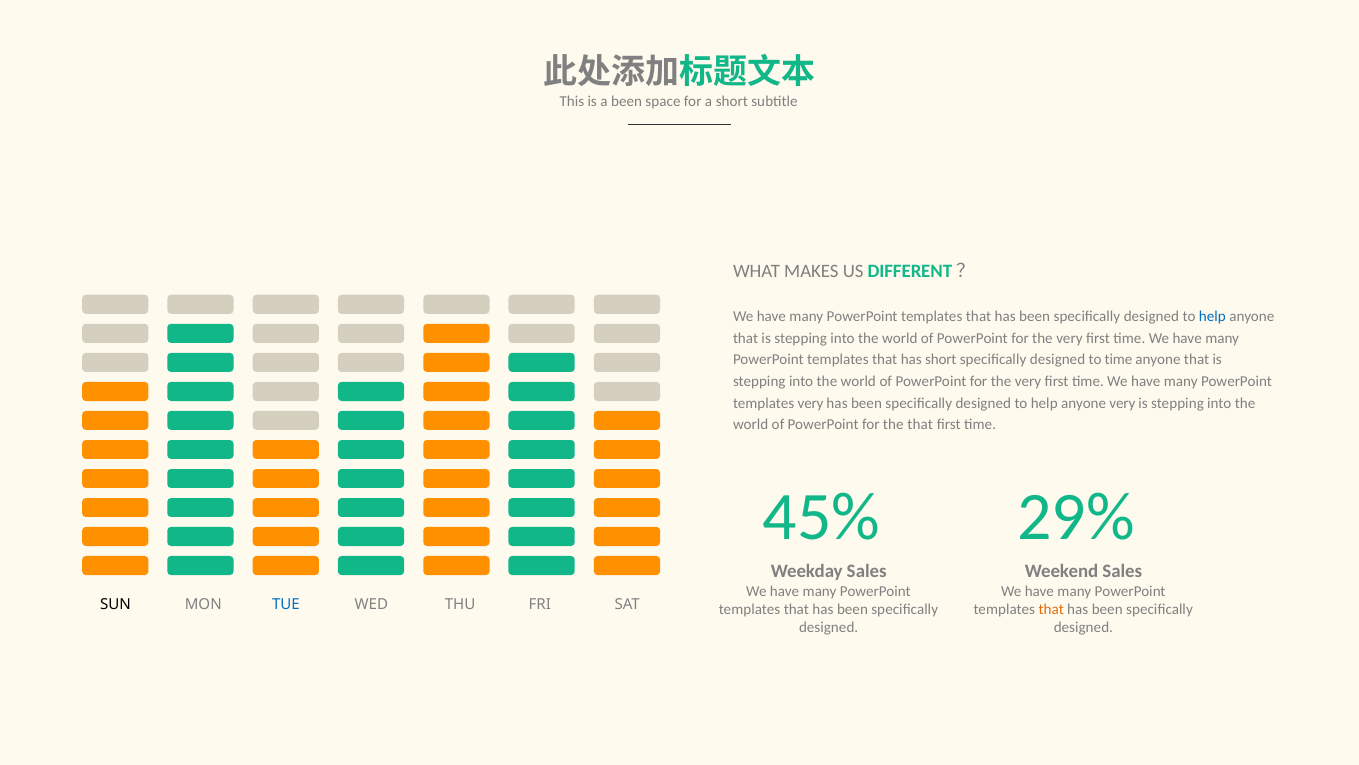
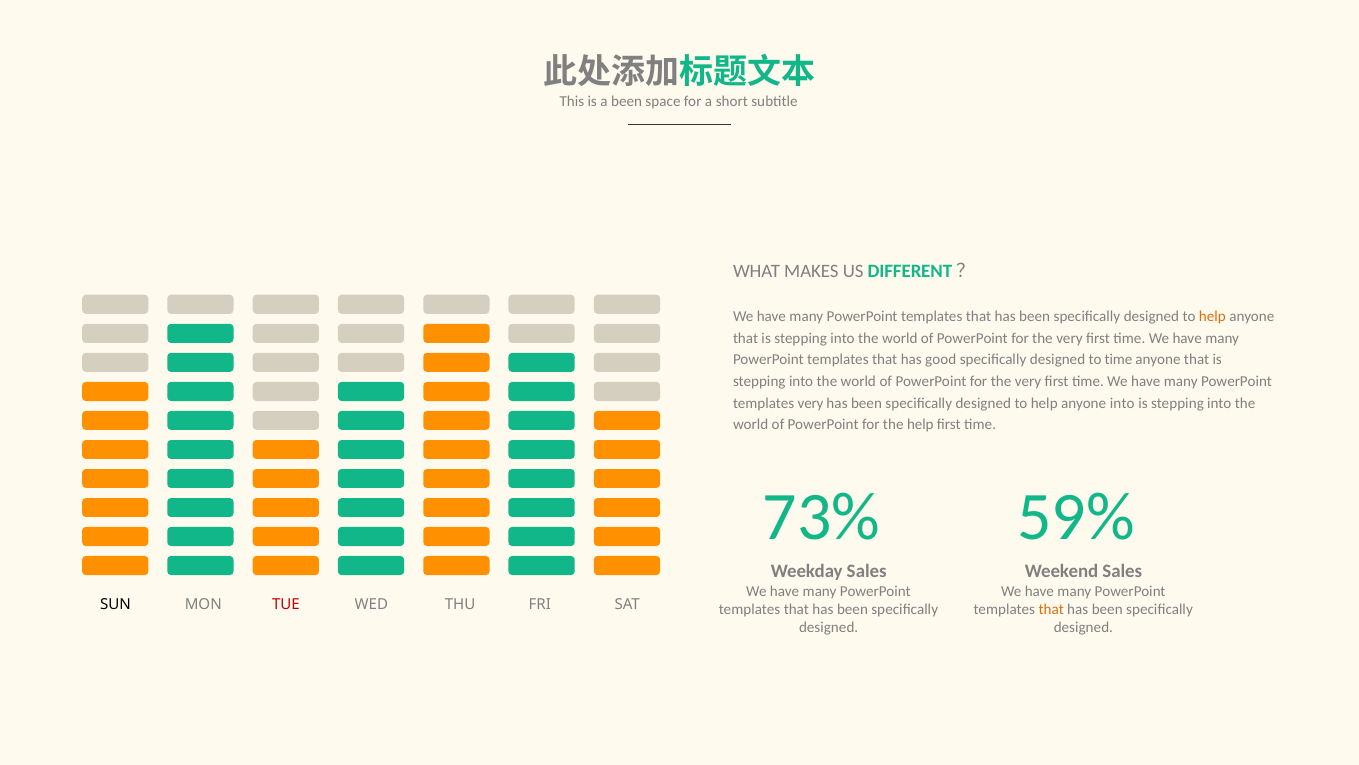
help colour: blue -> orange (1212, 316)
has short: short -> good (941, 360)
anyone very: very -> into (1122, 403)
the that: that -> help (920, 425)
45%: 45% -> 73% (821, 516)
29%: 29% -> 59% (1076, 516)
TUE colour: blue -> red (286, 604)
